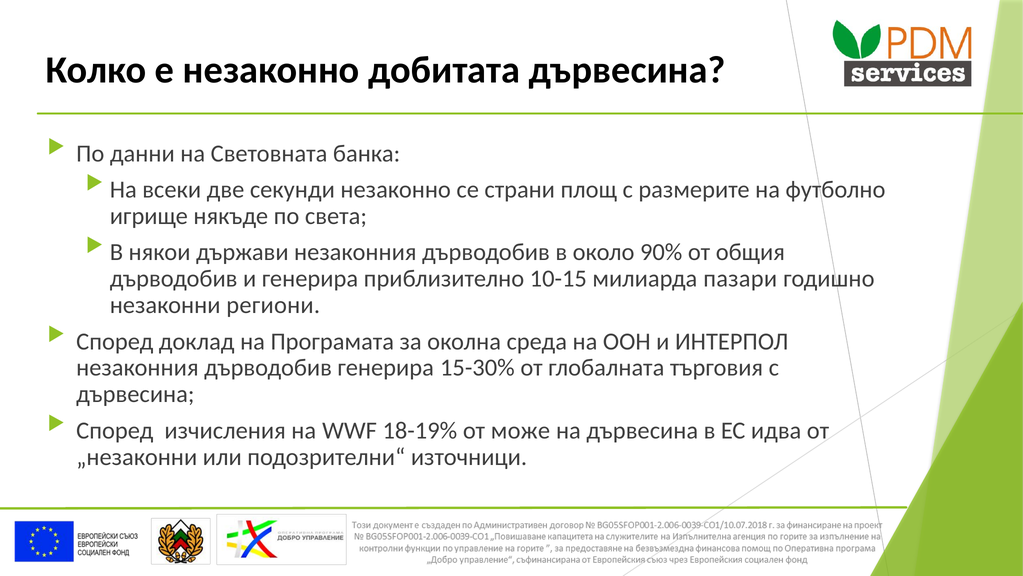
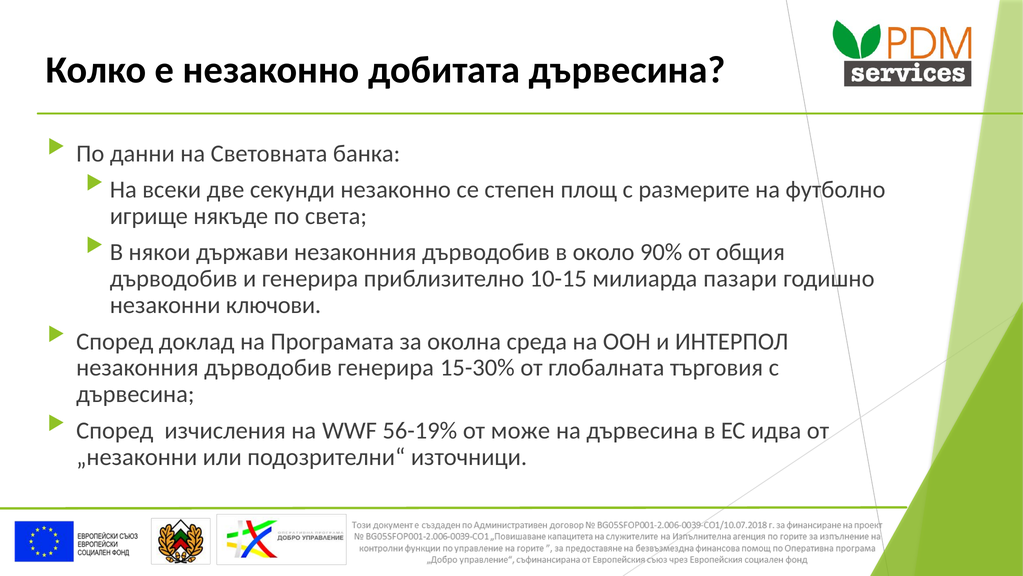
страни: страни -> степен (520, 190)
региони: региони -> ключови (273, 305)
18-19%: 18-19% -> 56-19% (420, 430)
